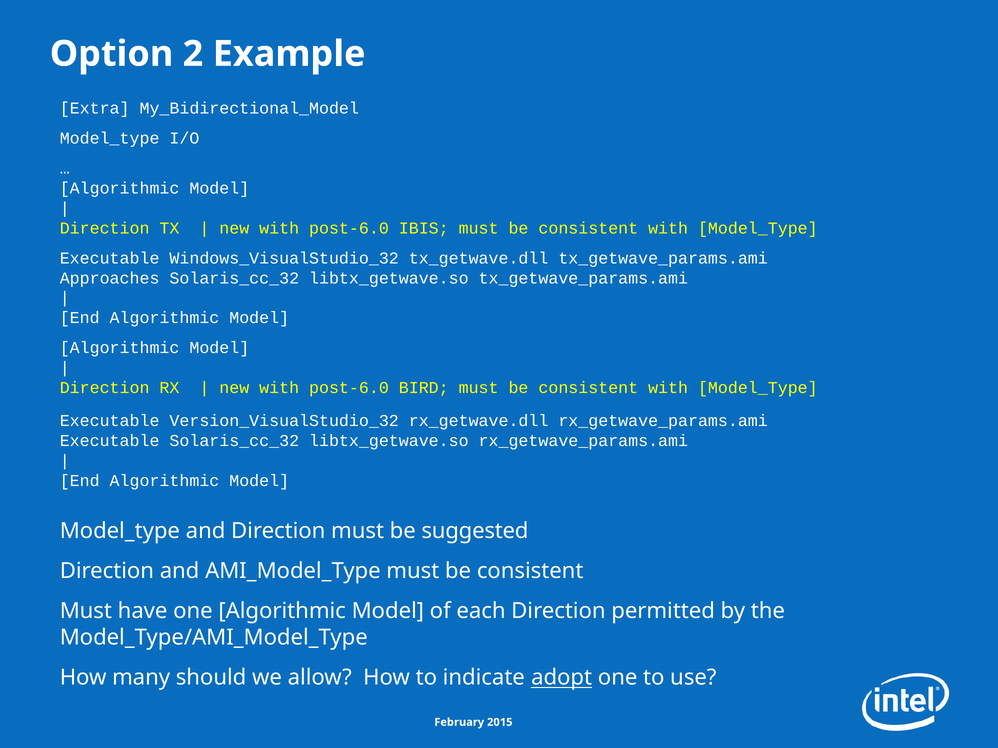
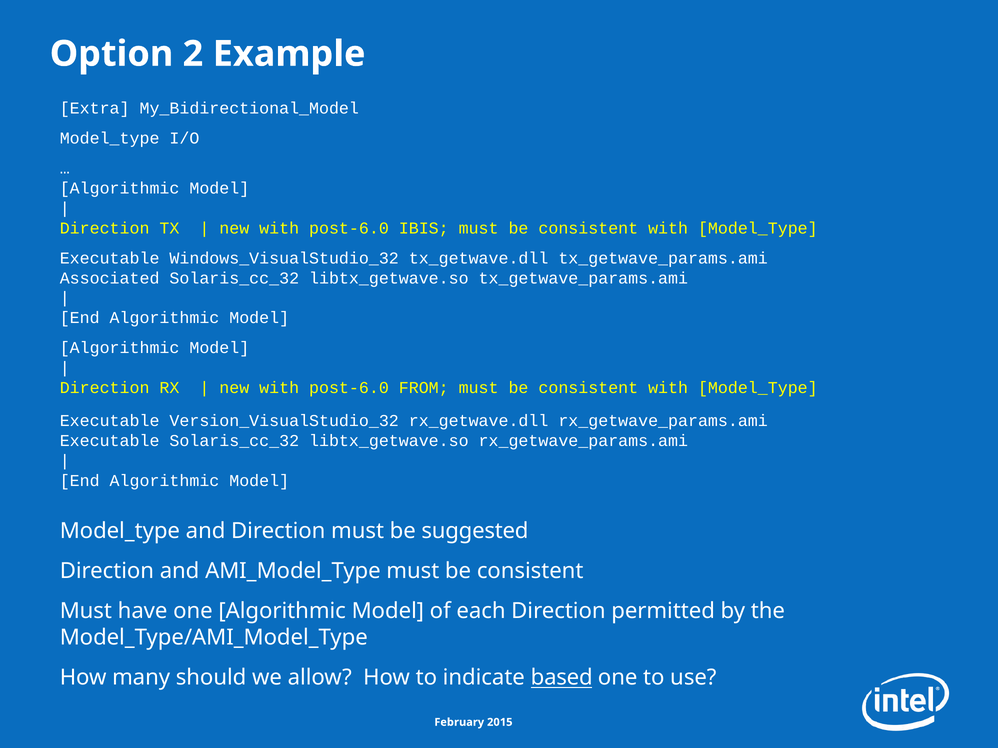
Approaches: Approaches -> Associated (110, 278)
BIRD: BIRD -> FROM (424, 388)
adopt: adopt -> based (562, 678)
